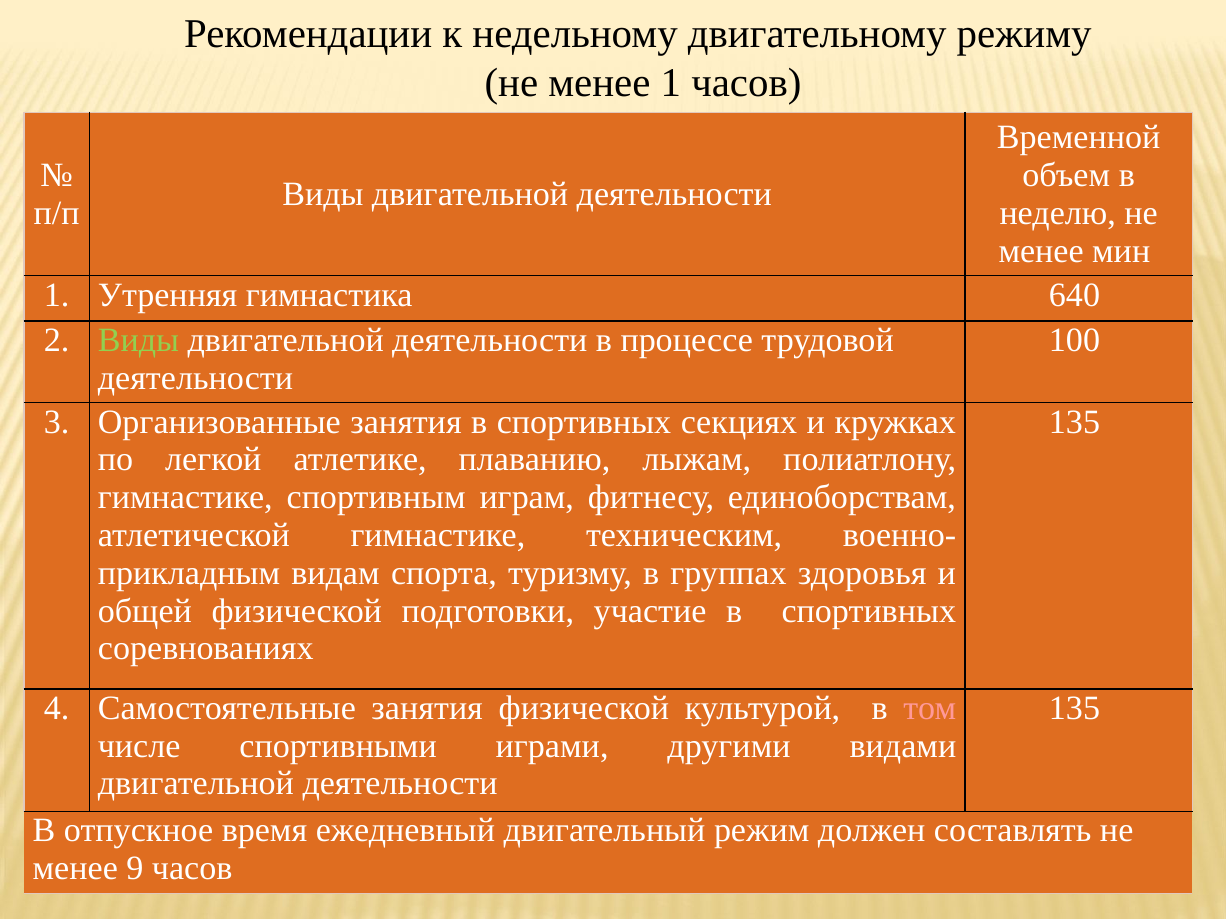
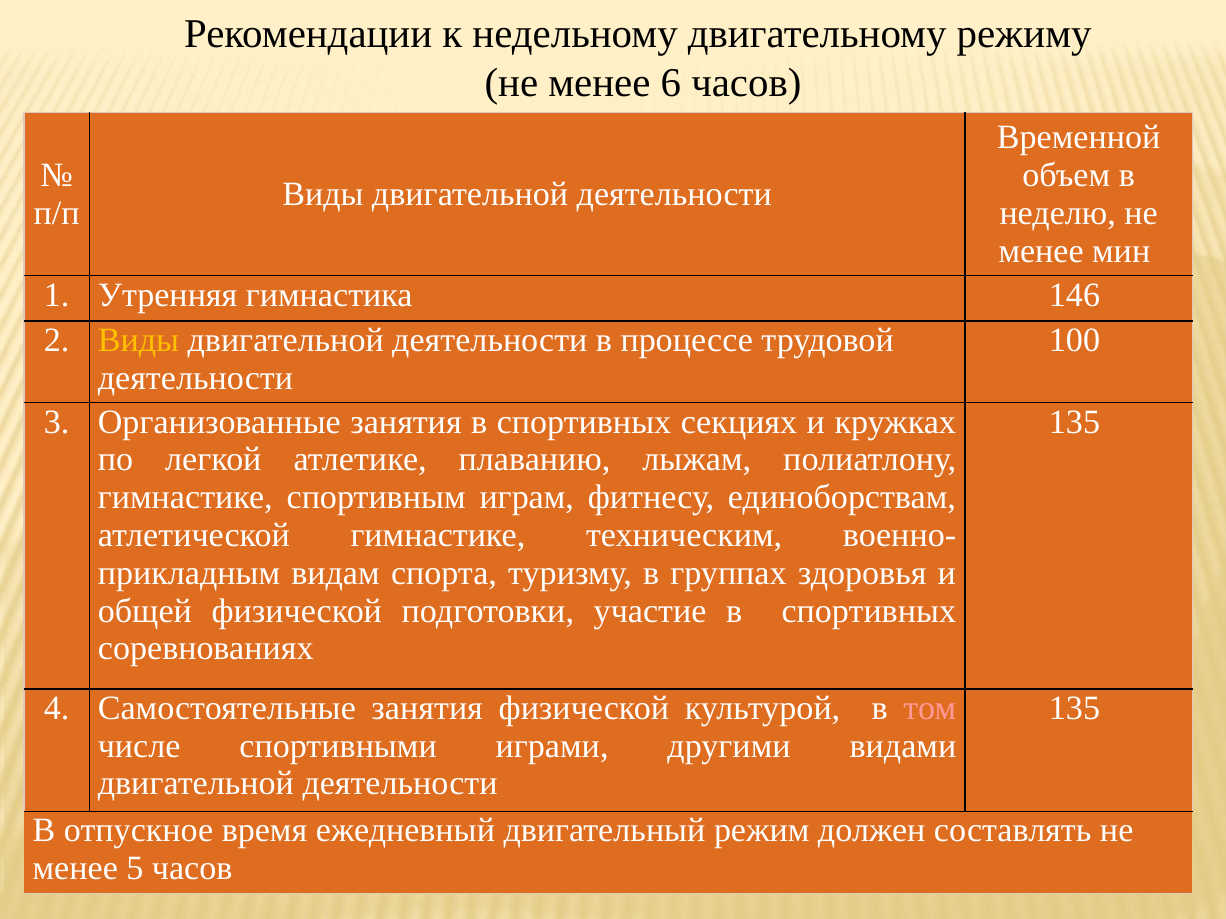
менее 1: 1 -> 6 (671, 83)
640: 640 -> 146 (1074, 295)
Виды colour: light green -> yellow (138, 340)
9: 9 -> 5 (135, 869)
